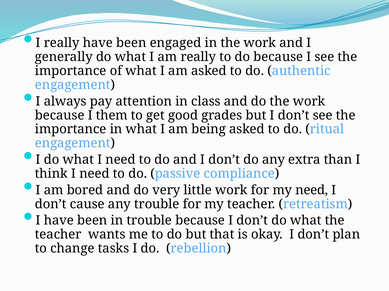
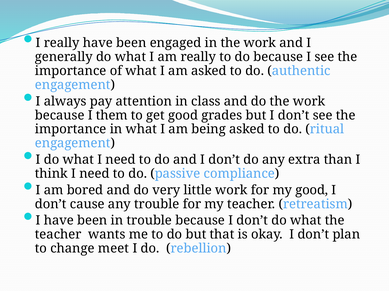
my need: need -> good (312, 191)
tasks: tasks -> meet (113, 249)
